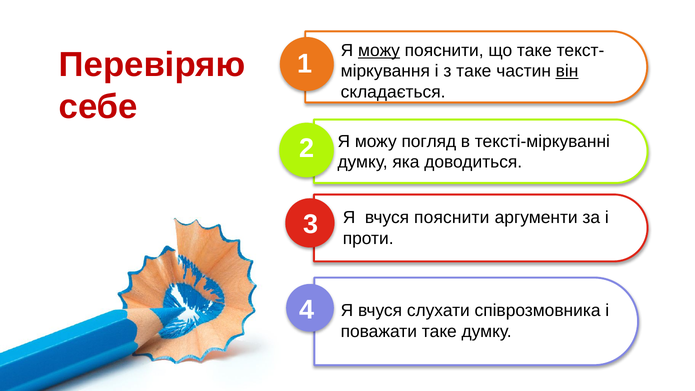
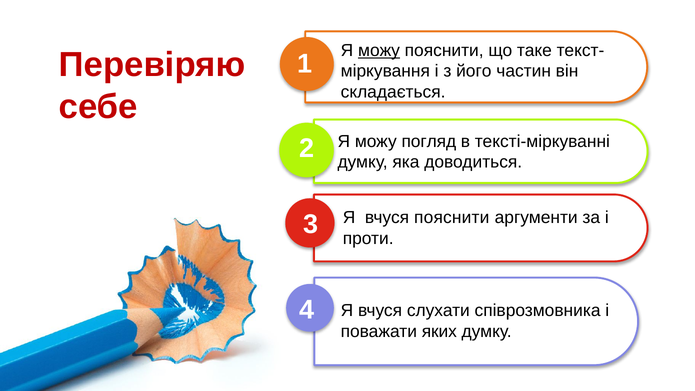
з таке: таке -> його (474, 71)
він underline: present -> none (567, 71)
поважати таке: таке -> яких (439, 331)
